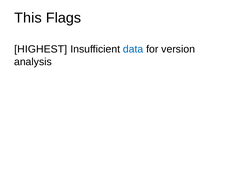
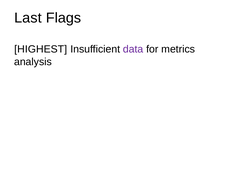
This: This -> Last (28, 18)
data colour: blue -> purple (133, 49)
version: version -> metrics (178, 49)
